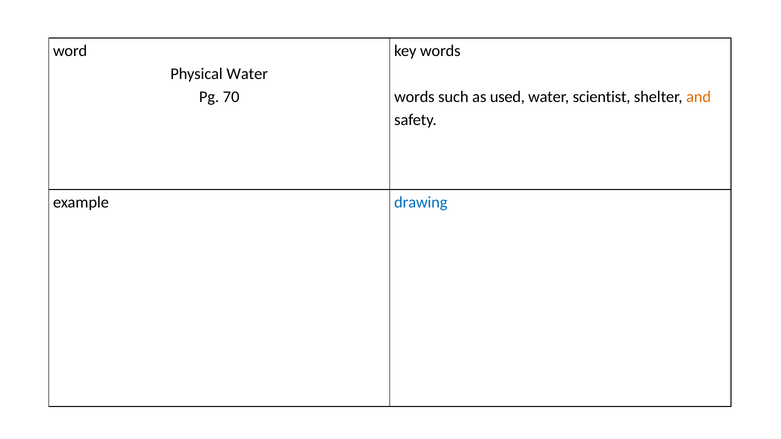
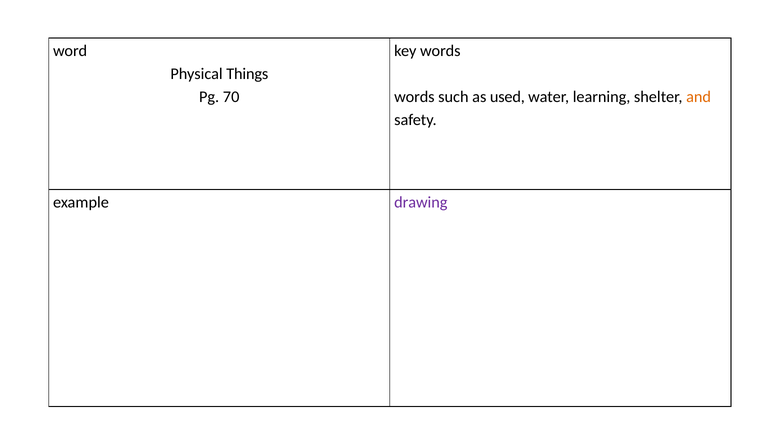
Physical Water: Water -> Things (247, 74)
scientist: scientist -> learning (602, 97)
drawing colour: blue -> purple (421, 203)
